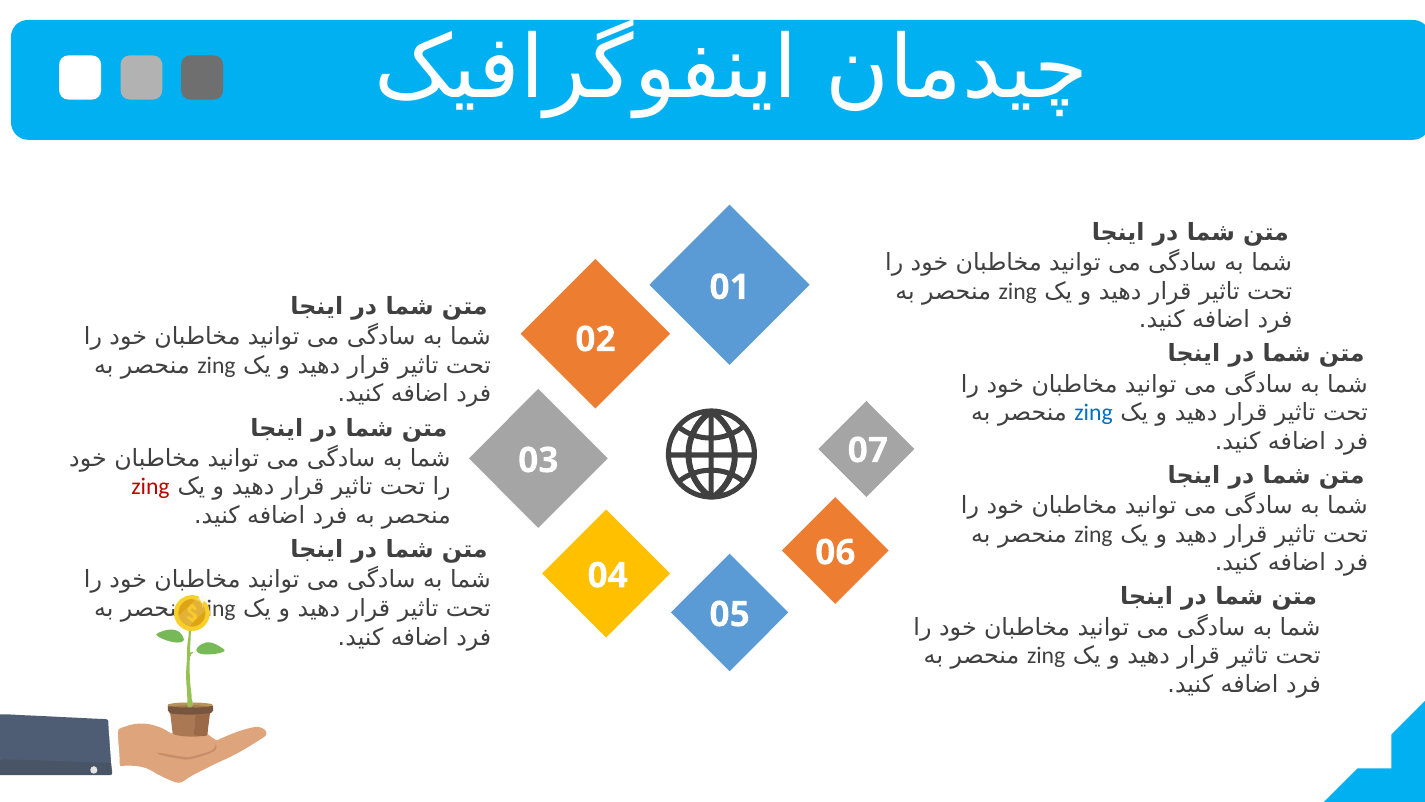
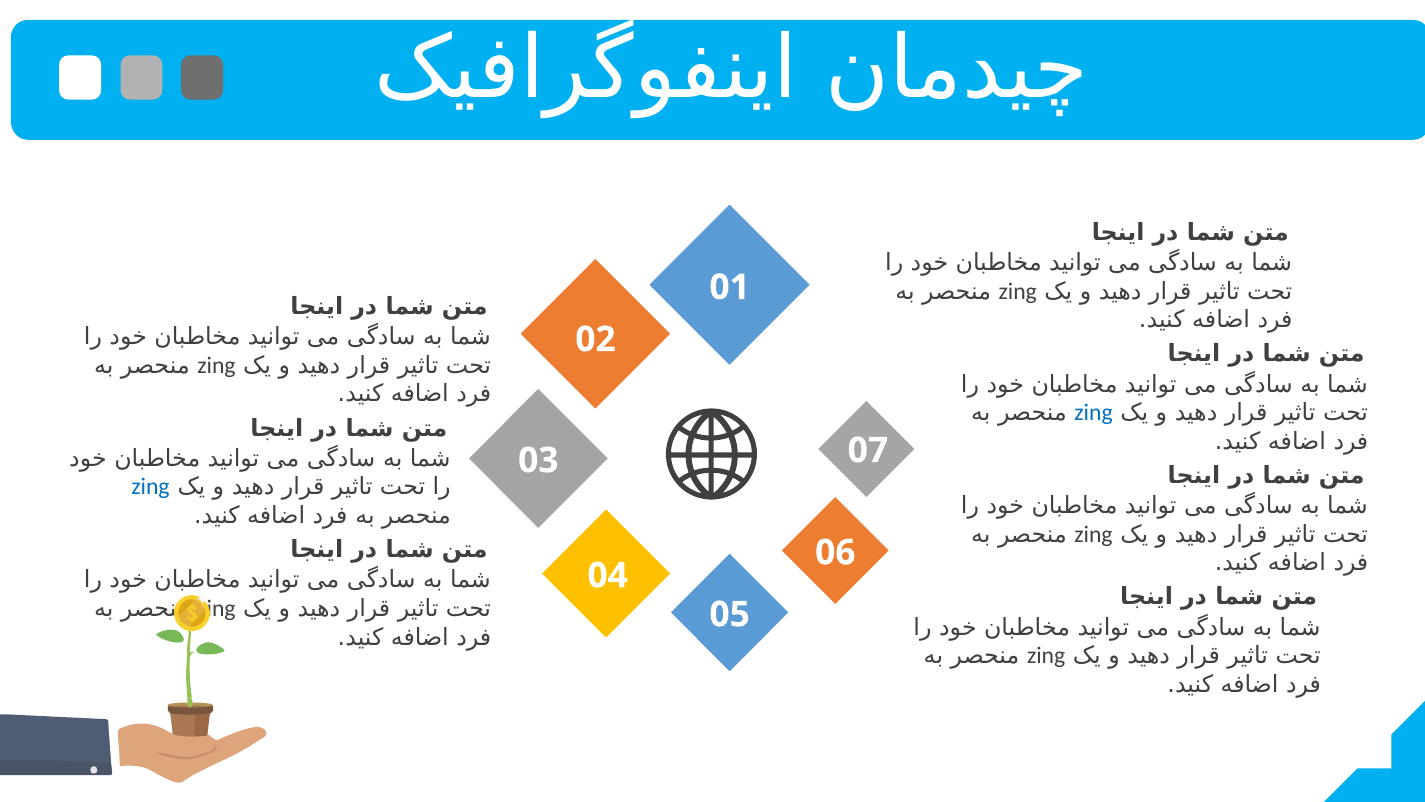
zing colour: red -> blue (150, 487)
